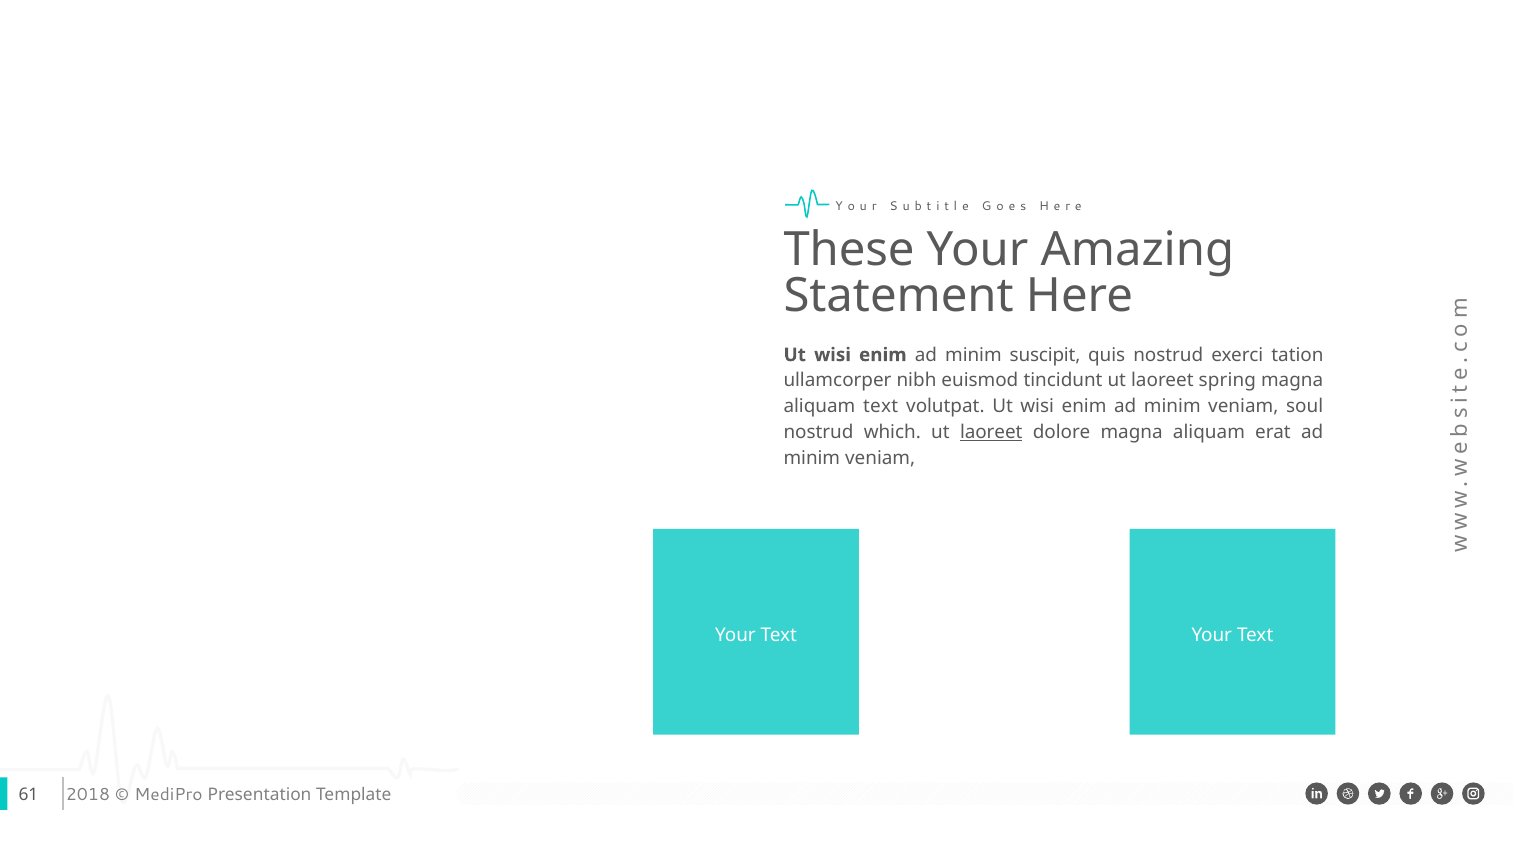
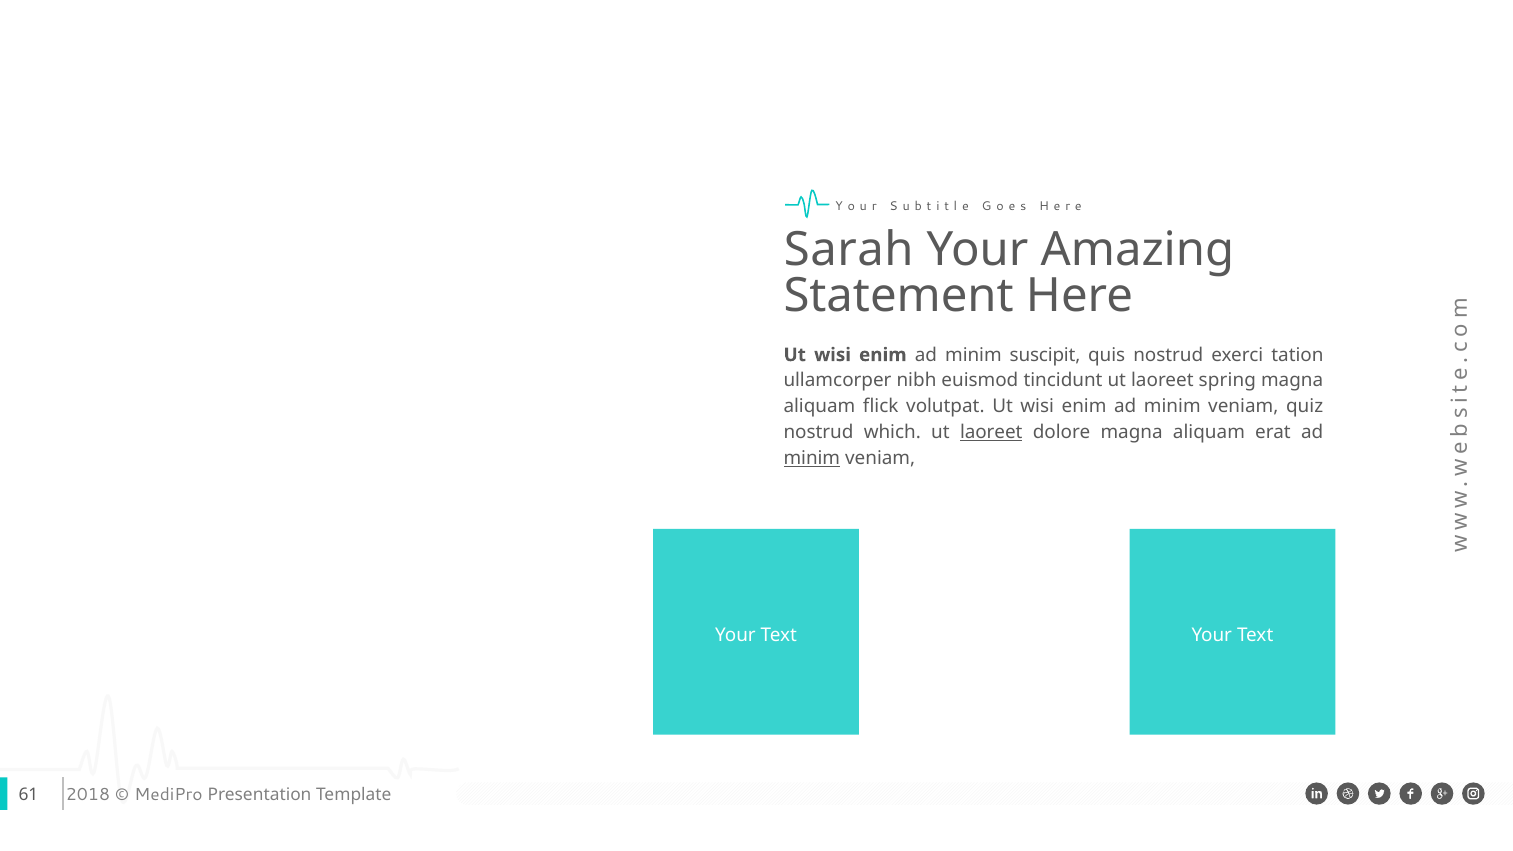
These: These -> Sarah (849, 250)
aliquam text: text -> flick (881, 407)
soul: soul -> quiz (1305, 407)
minim underline: none -> present (812, 458)
